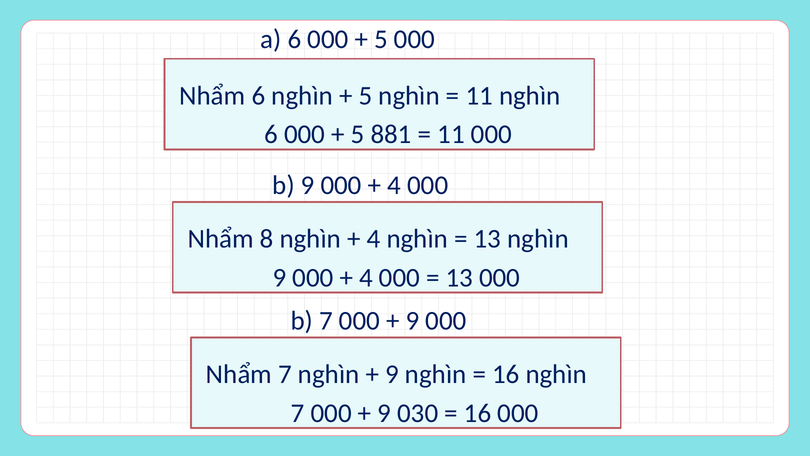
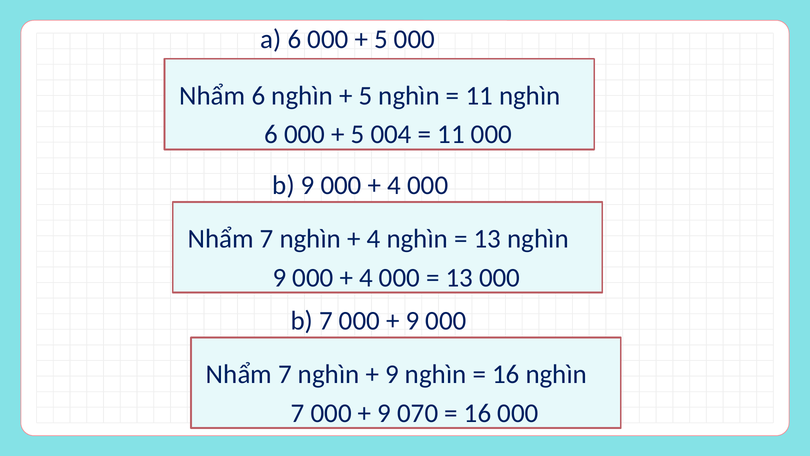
881: 881 -> 004 (391, 134)
8: 8 -> 7 (267, 239)
030: 030 -> 070 (418, 413)
